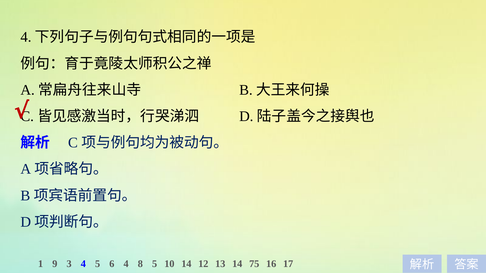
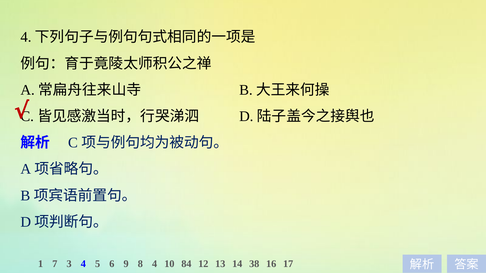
9: 9 -> 7 (55, 264)
6 4: 4 -> 9 (126, 264)
8 5: 5 -> 4 (155, 264)
10 14: 14 -> 84 (186, 264)
75: 75 -> 38 (254, 264)
